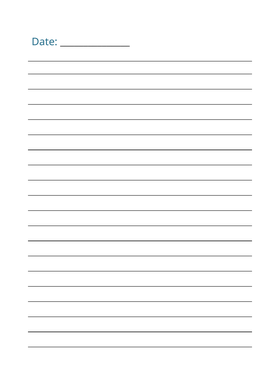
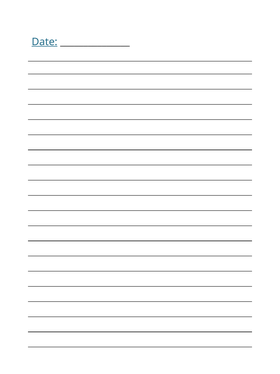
Date underline: none -> present (45, 42)
